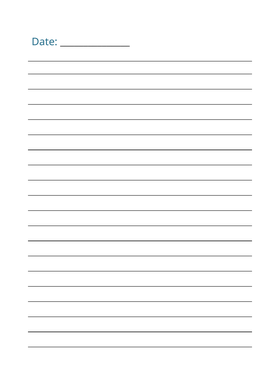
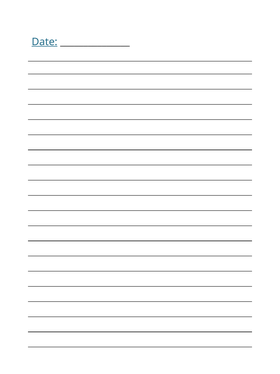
Date underline: none -> present (45, 42)
